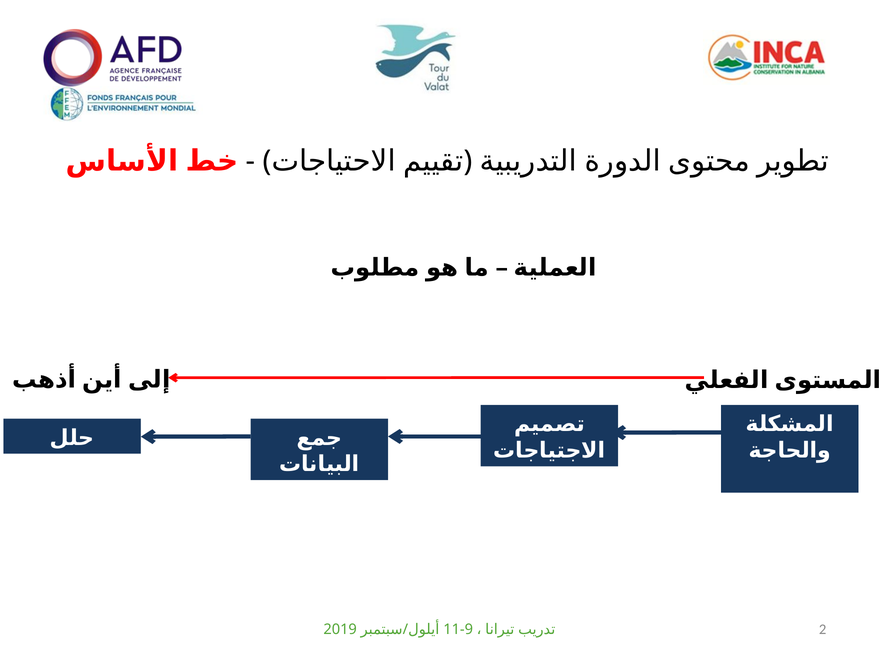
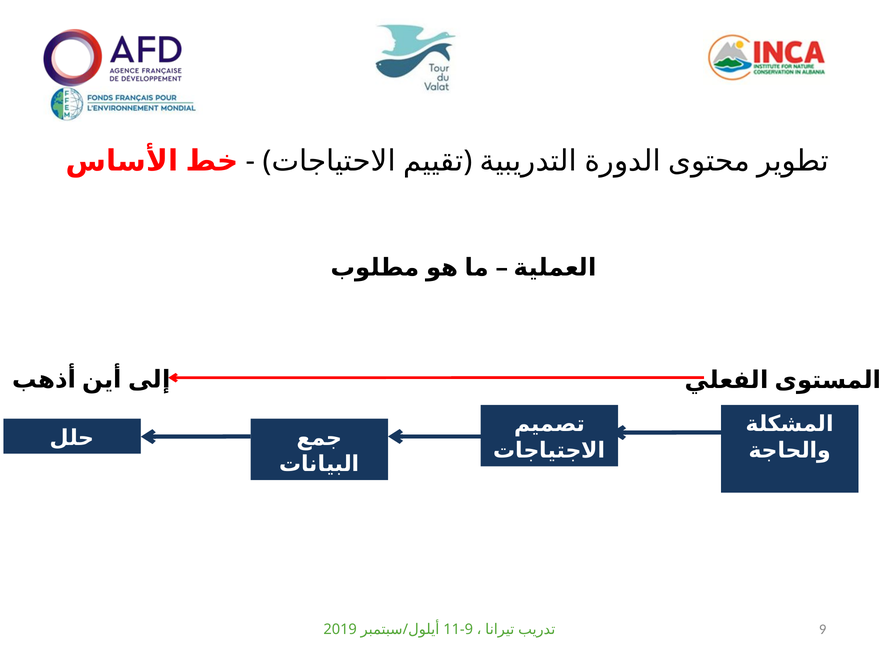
2019 2: 2 -> 9 (823, 629)
